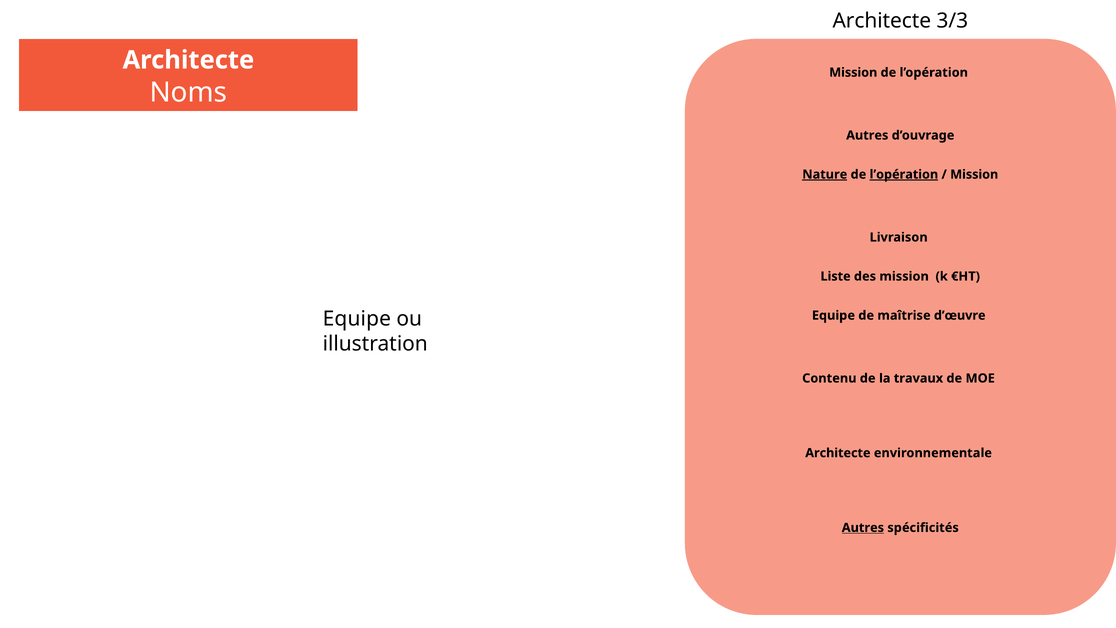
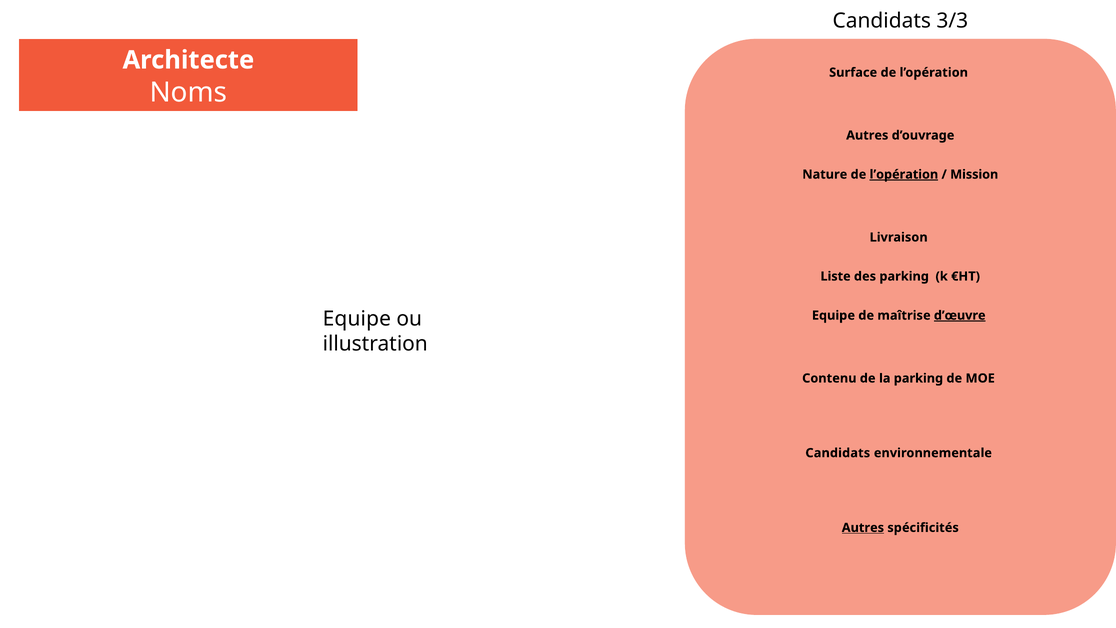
Architecte: Architecte -> Candidats (882, 21)
Mission: Mission -> Surface (853, 72)
Nature underline: present -> none (825, 174)
des mission: mission -> parking (904, 276)
d’œuvre underline: none -> present (960, 315)
la travaux: travaux -> parking (918, 378)
Architecte: Architecte -> Candidats (838, 453)
